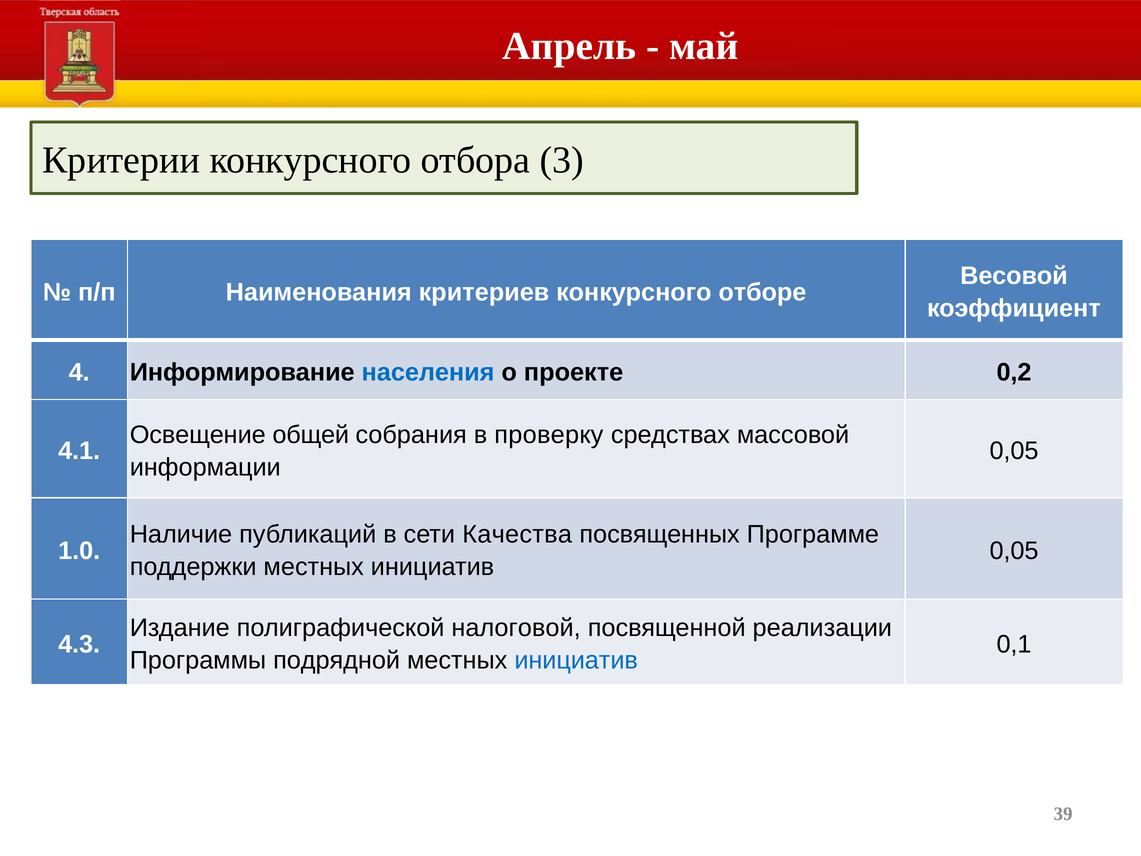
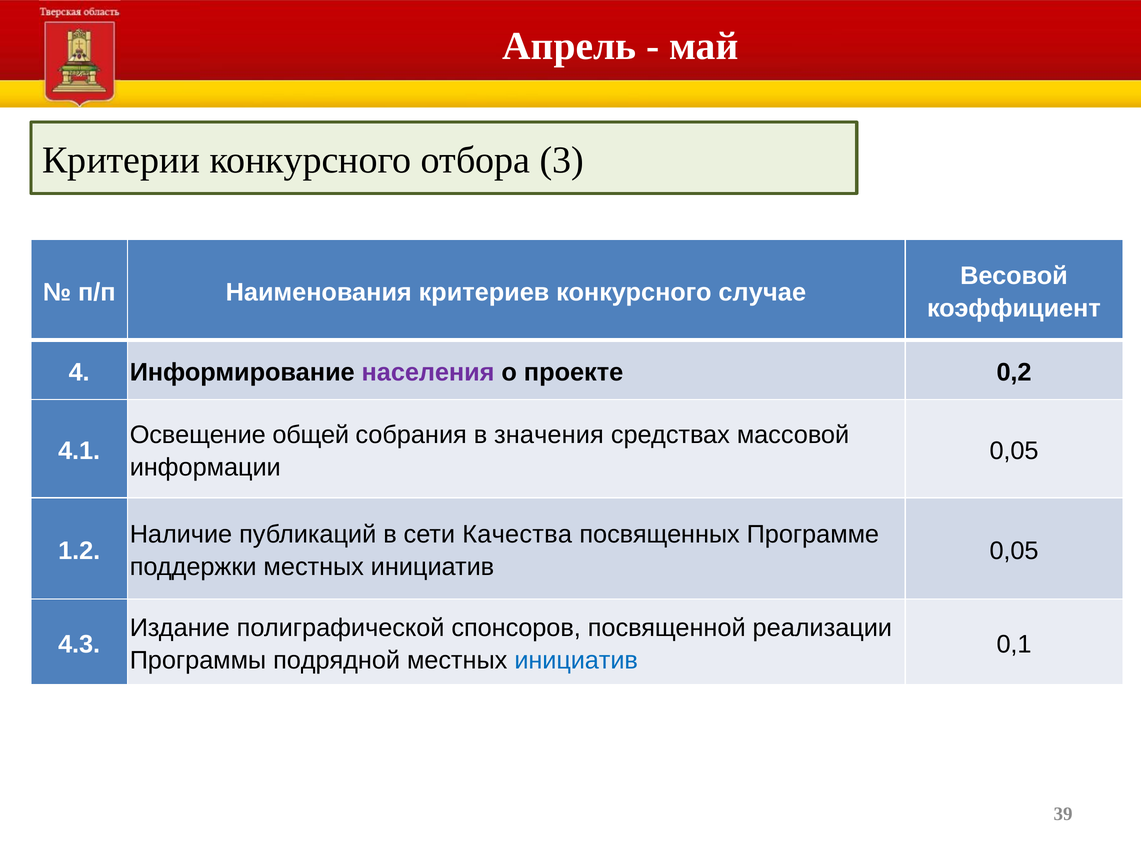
отборе: отборе -> случае (762, 292)
населения colour: blue -> purple (428, 372)
проверку: проверку -> значения (549, 435)
1.0: 1.0 -> 1.2 (79, 551)
налоговой: налоговой -> спонсоров (516, 628)
